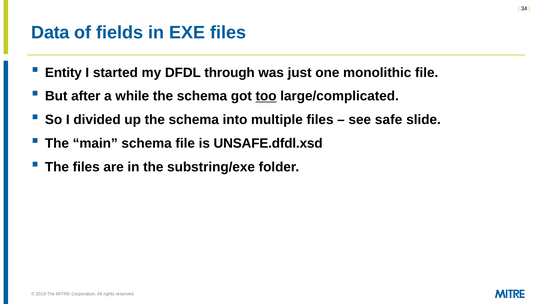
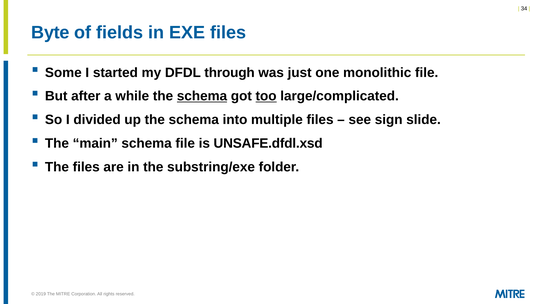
Data: Data -> Byte (50, 33)
Entity: Entity -> Some (63, 72)
schema underline: none -> present (202, 96)
safe: safe -> sign (389, 120)
